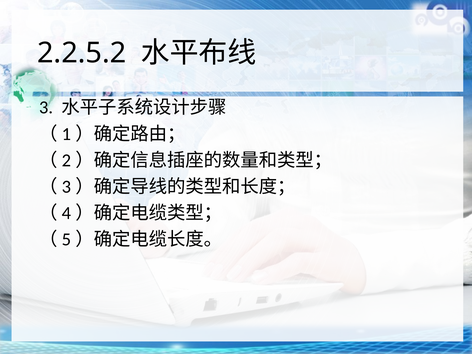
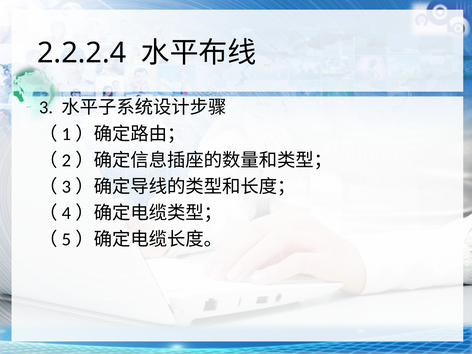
2.2.5.2: 2.2.5.2 -> 2.2.2.4 (82, 53)
